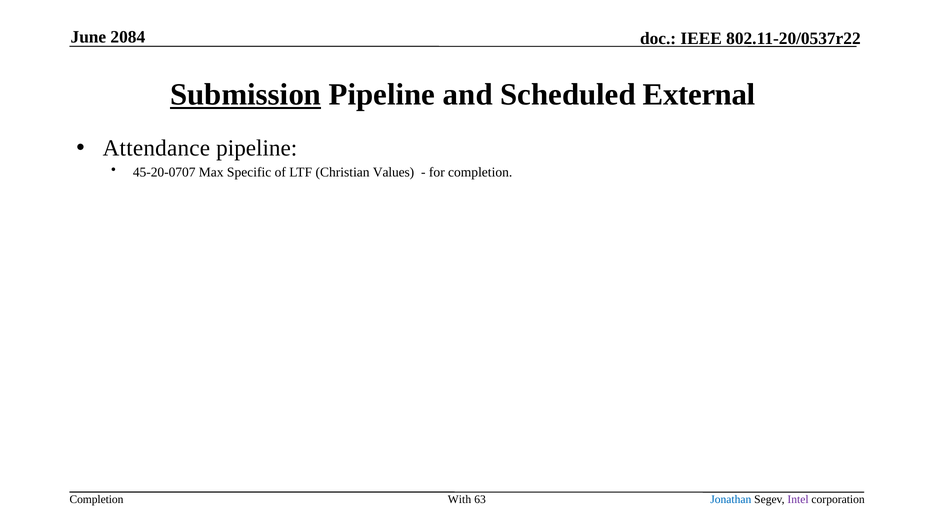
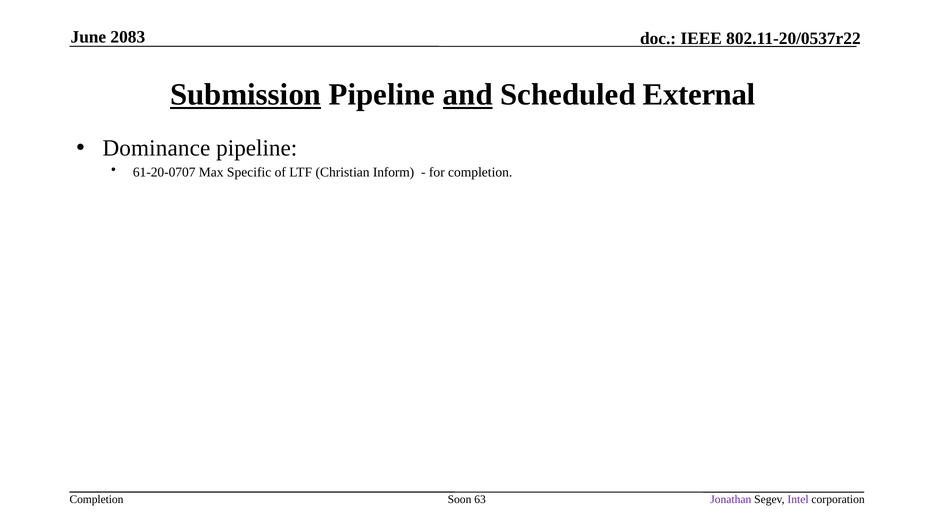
2084: 2084 -> 2083 (128, 37)
and underline: none -> present (468, 95)
Attendance: Attendance -> Dominance (156, 148)
45-20-0707: 45-20-0707 -> 61-20-0707 (164, 172)
Values: Values -> Inform (394, 172)
With: With -> Soon (460, 500)
Jonathan colour: blue -> purple (731, 500)
